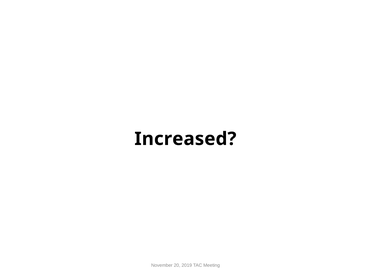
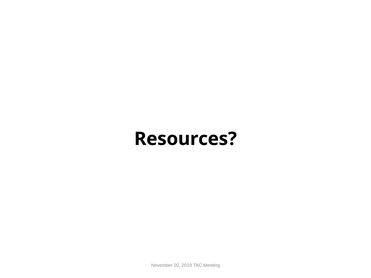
Increased: Increased -> Resources (186, 139)
